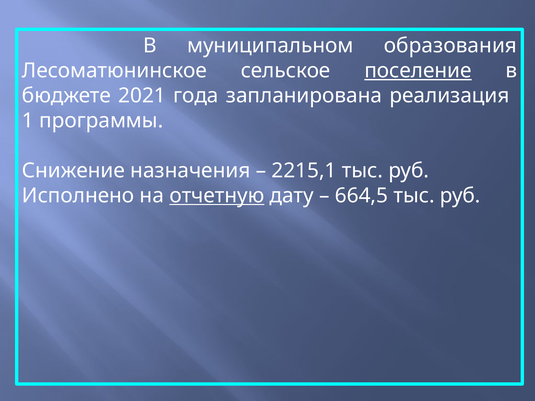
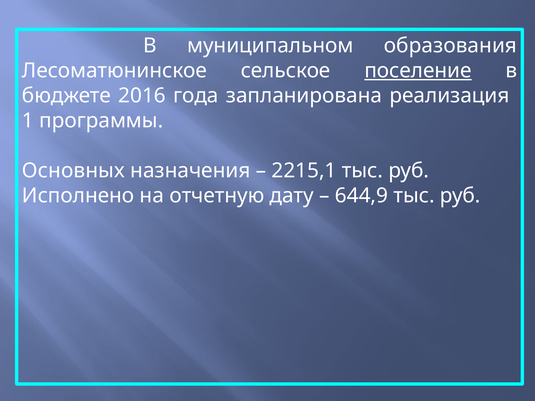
2021: 2021 -> 2016 (142, 96)
Снижение: Снижение -> Основных (73, 171)
отчетную underline: present -> none (217, 196)
664,5: 664,5 -> 644,9 (361, 196)
